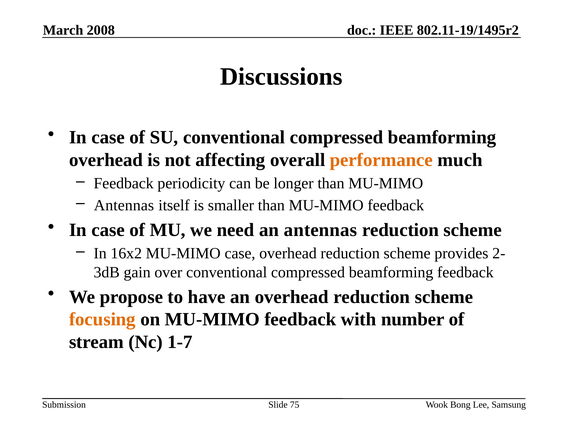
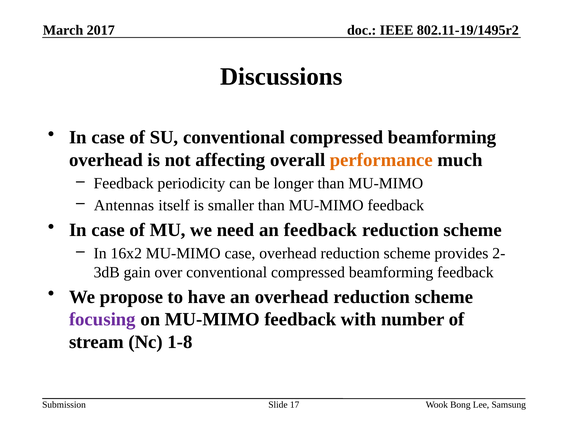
2008: 2008 -> 2017 (101, 30)
an antennas: antennas -> feedback (320, 230)
focusing colour: orange -> purple (102, 320)
1-7: 1-7 -> 1-8 (180, 342)
75: 75 -> 17 (295, 405)
